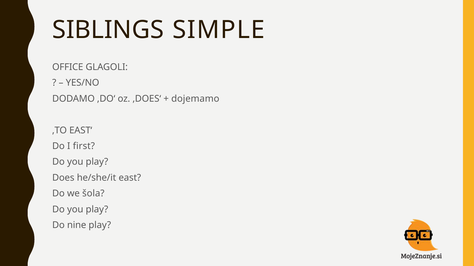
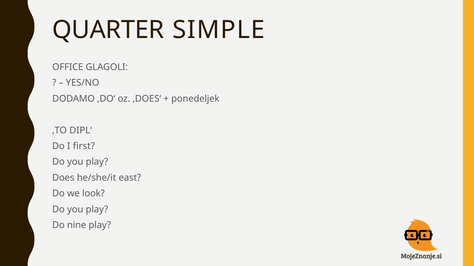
SIBLINGS: SIBLINGS -> QUARTER (108, 30)
dojemamo: dojemamo -> ponedeljek (195, 99)
EAST‘: EAST‘ -> DIPL‘ (81, 131)
šola: šola -> look (93, 194)
